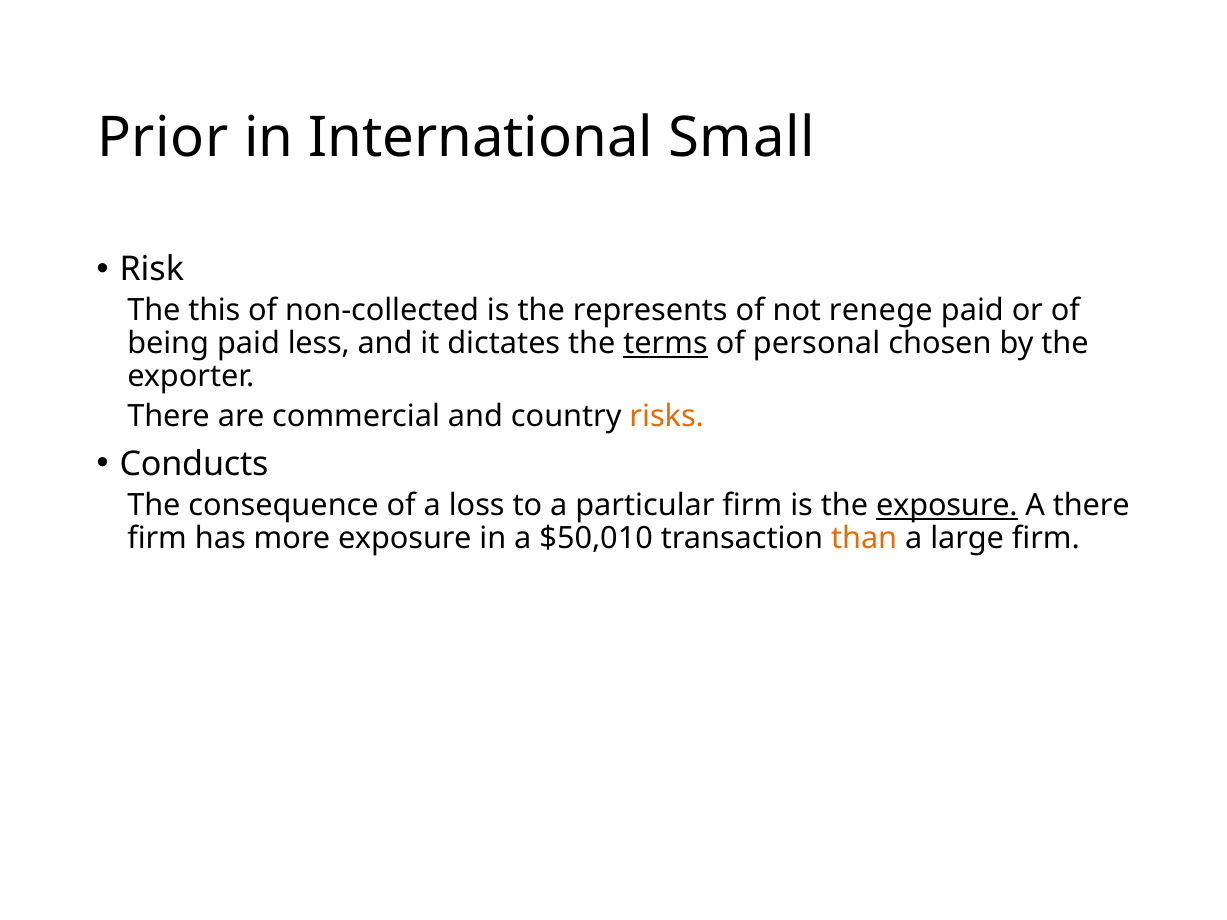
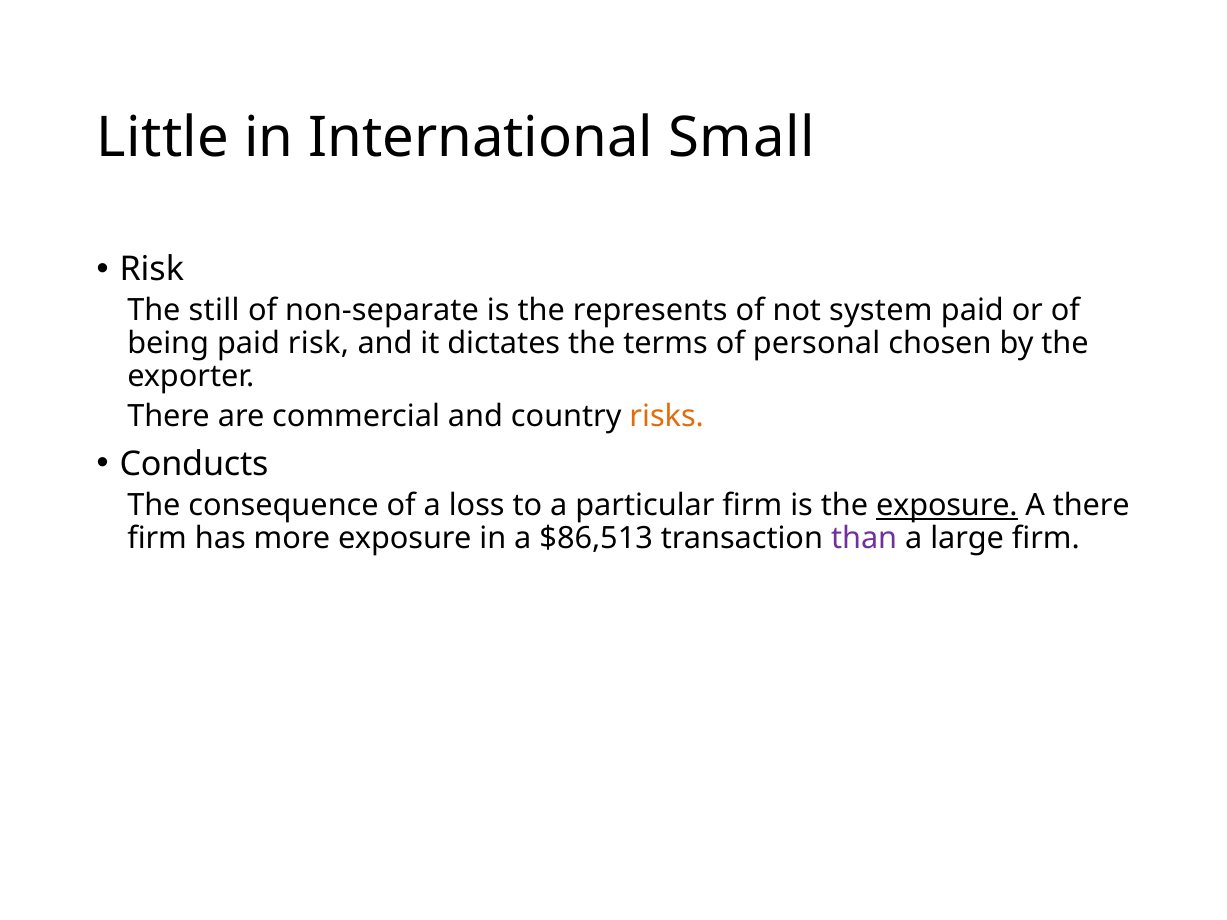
Prior: Prior -> Little (163, 138)
this: this -> still (214, 311)
non-collected: non-collected -> non-separate (382, 311)
renege: renege -> system (881, 311)
paid less: less -> risk (319, 344)
terms underline: present -> none (666, 344)
$50,010: $50,010 -> $86,513 (596, 539)
than colour: orange -> purple (864, 539)
